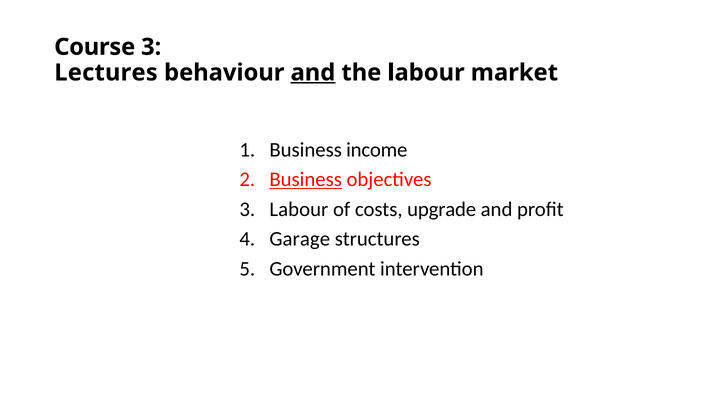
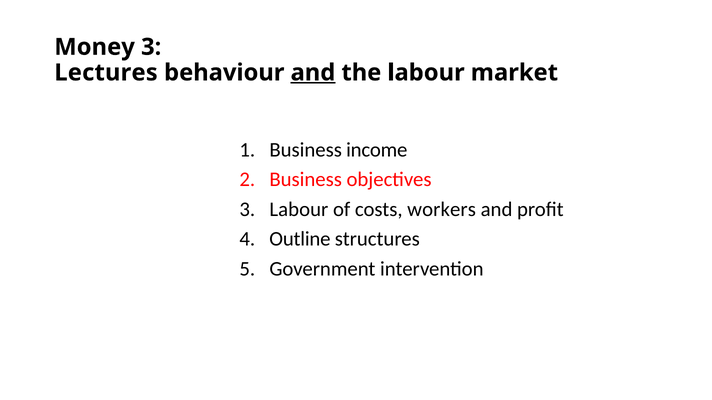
Course: Course -> Money (95, 47)
Business underline: present -> none (306, 180)
upgrade: upgrade -> workers (442, 210)
Garage: Garage -> Outline (300, 239)
